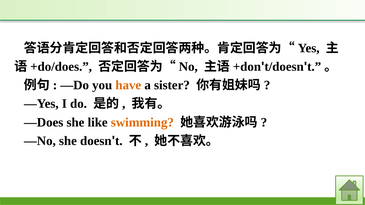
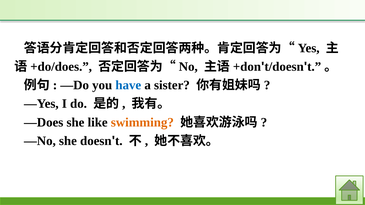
have colour: orange -> blue (128, 85)
